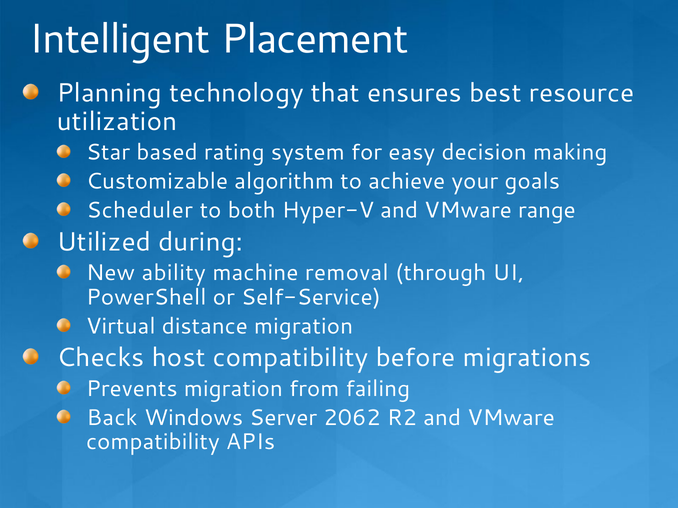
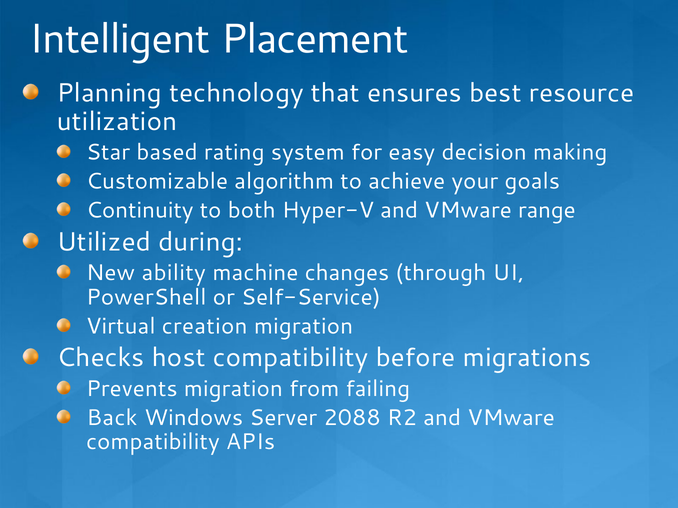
Scheduler: Scheduler -> Continuity (140, 210)
removal: removal -> changes (347, 273)
distance: distance -> creation (205, 326)
2062: 2062 -> 2088 (352, 418)
